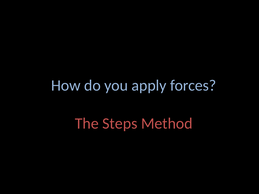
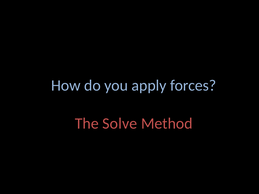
Steps: Steps -> Solve (120, 124)
